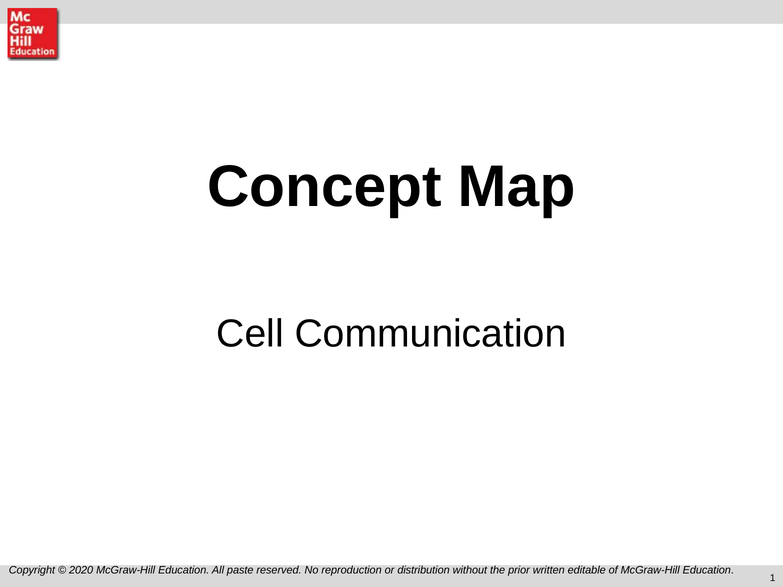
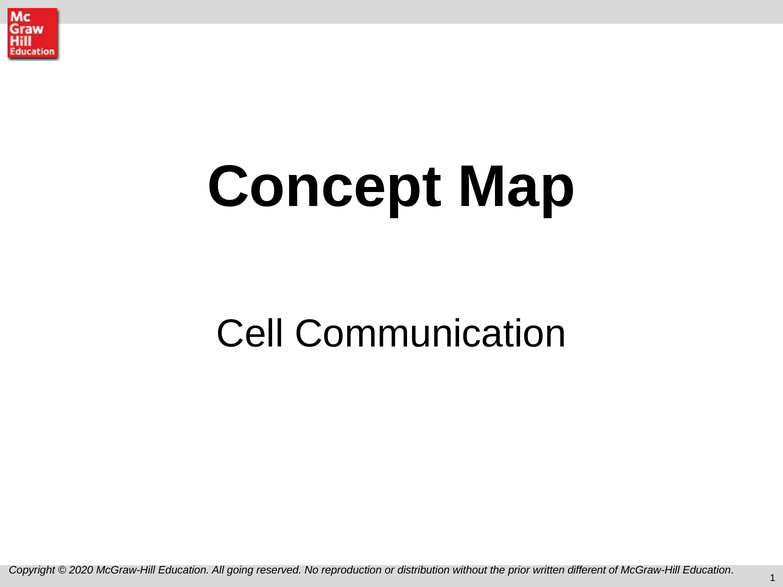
paste: paste -> going (240, 571)
editable: editable -> different (587, 571)
